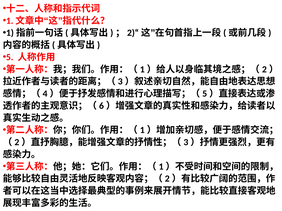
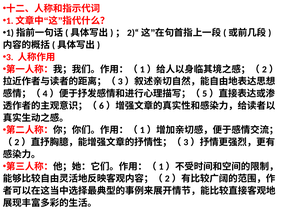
5: 5 -> 3 (10, 57)
